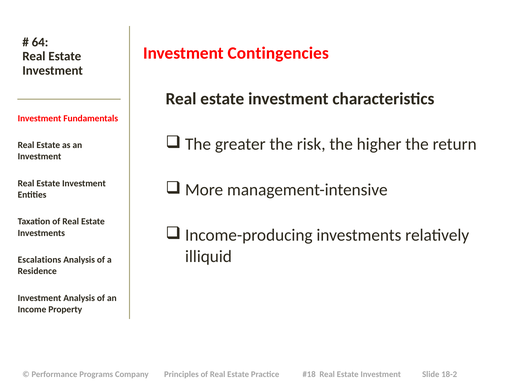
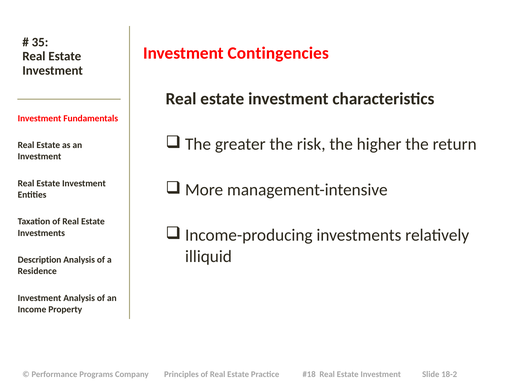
64: 64 -> 35 (40, 42)
Escalations: Escalations -> Description (40, 260)
